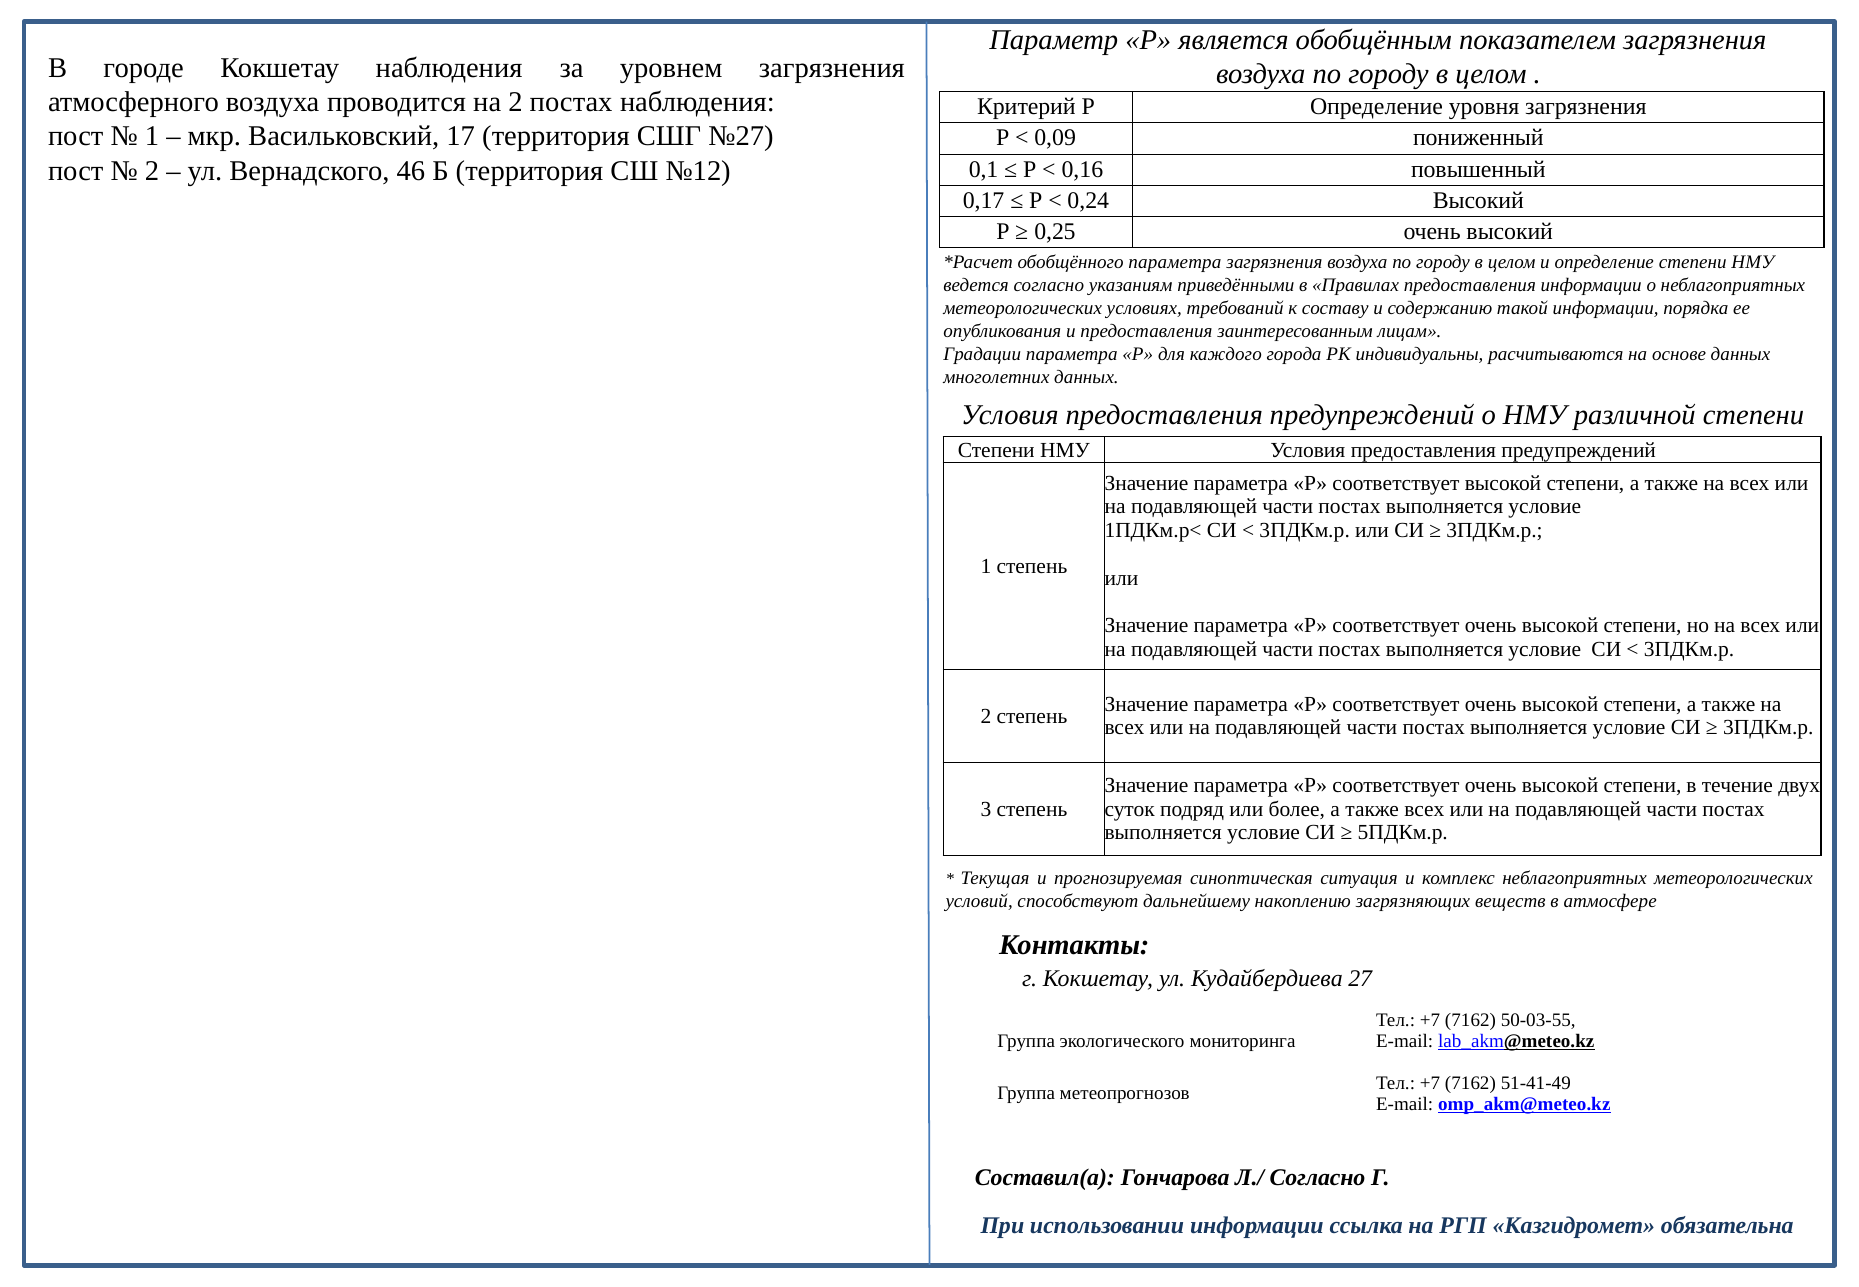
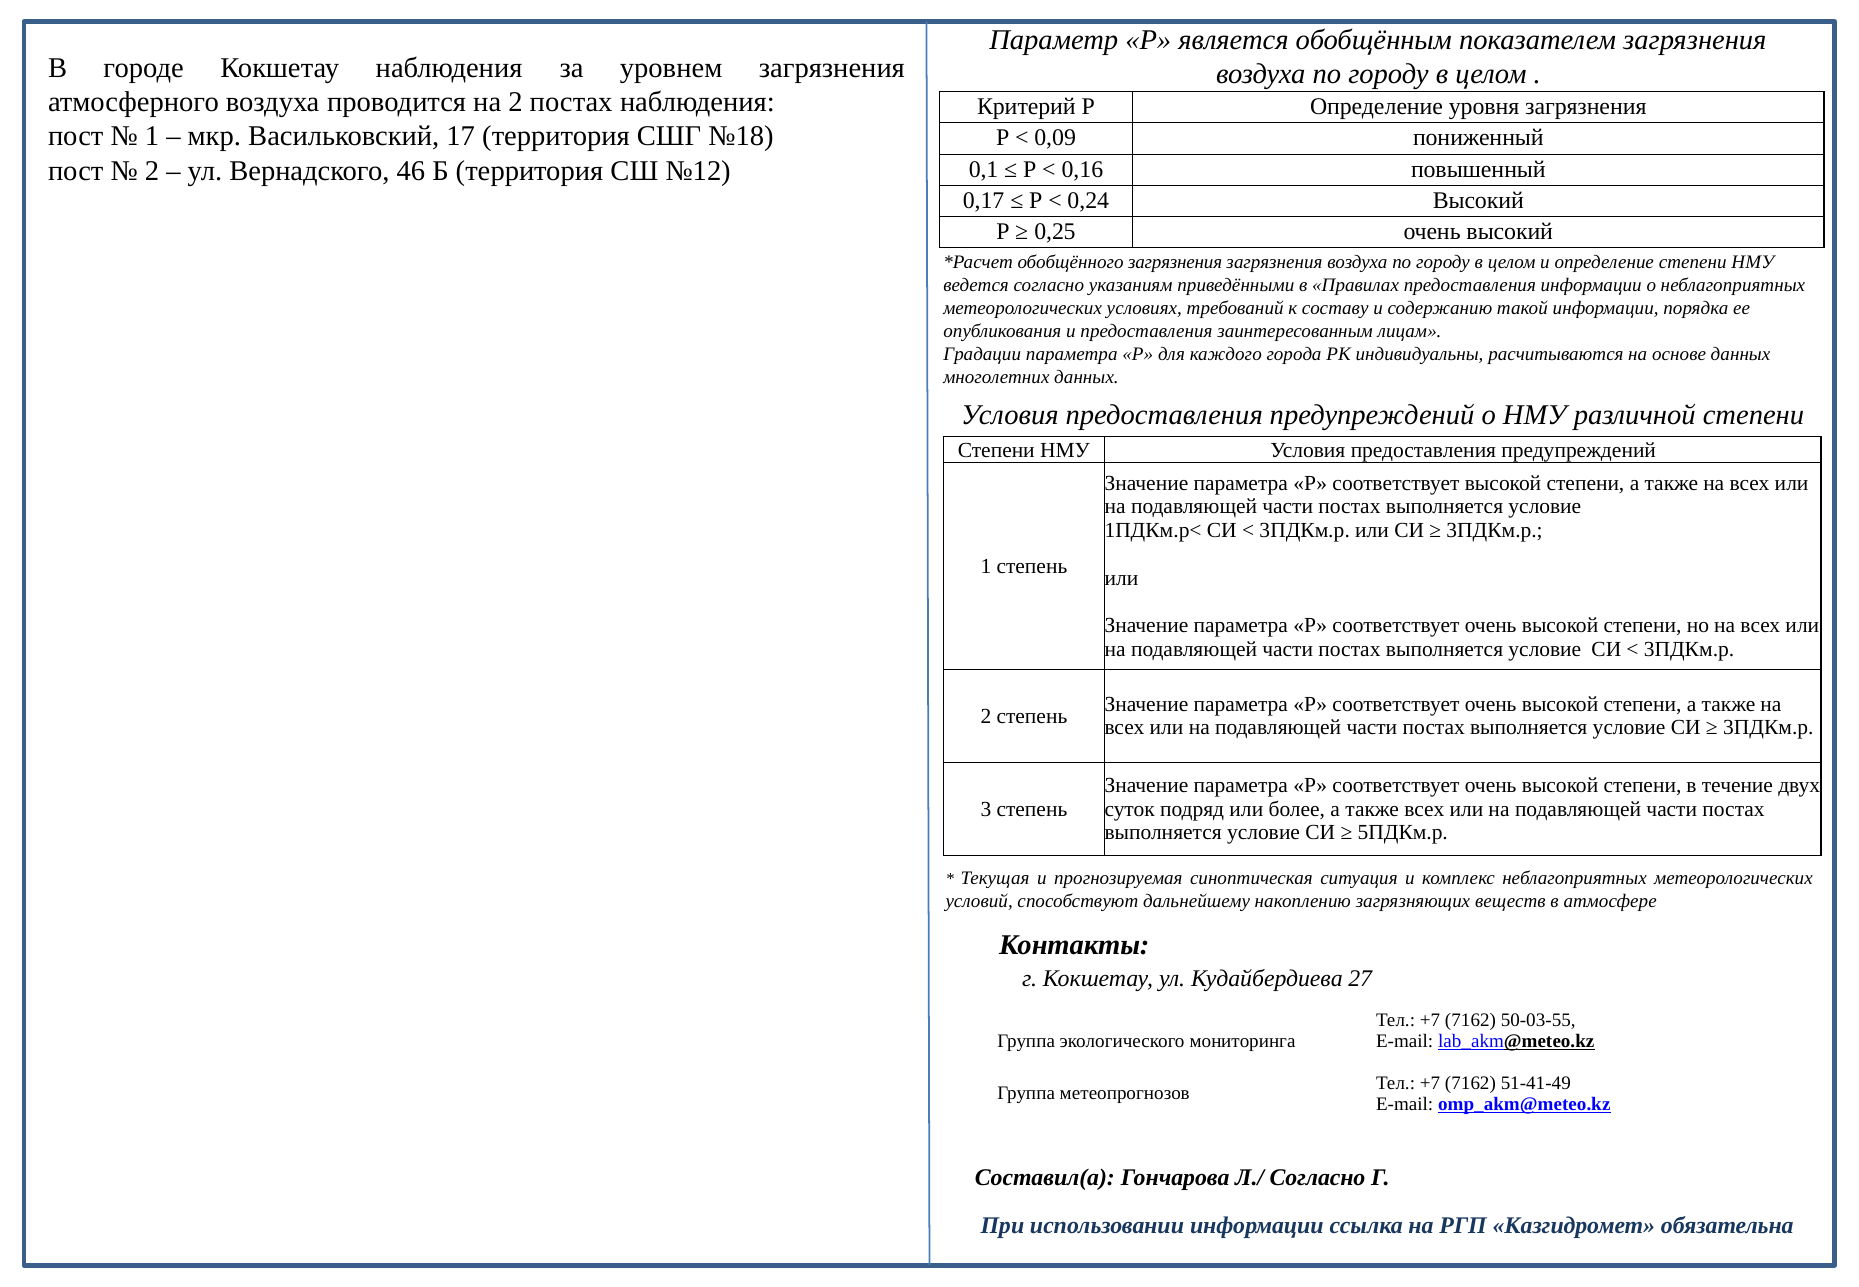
№27: №27 -> №18 (741, 136)
обобщённого параметра: параметра -> загрязнения (1175, 263)
